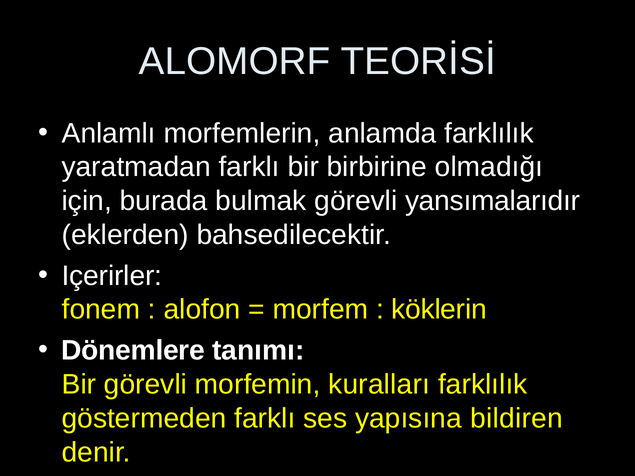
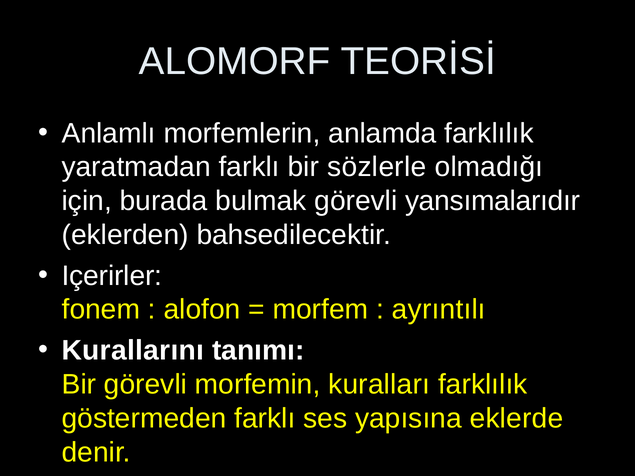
birbirine: birbirine -> sözlerle (377, 167)
köklerin: köklerin -> ayrıntılı (439, 310)
Dönemlere: Dönemlere -> Kurallarını (133, 351)
bildiren: bildiren -> eklerde (517, 419)
